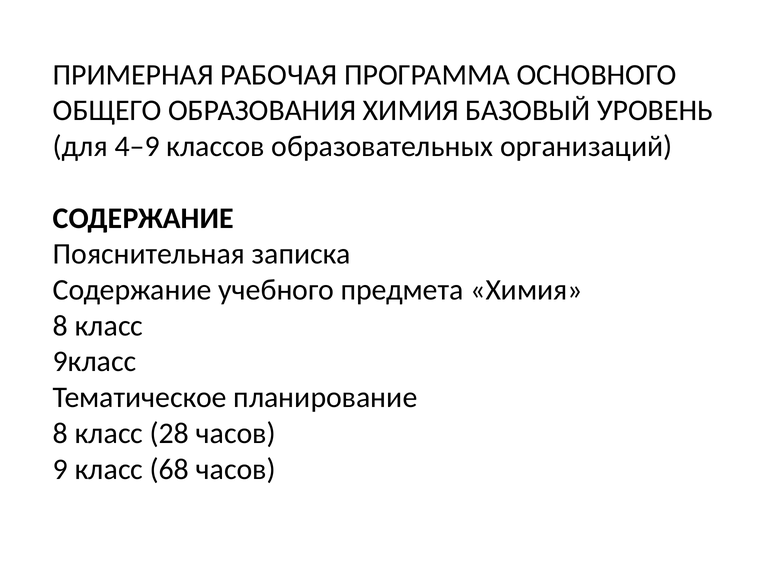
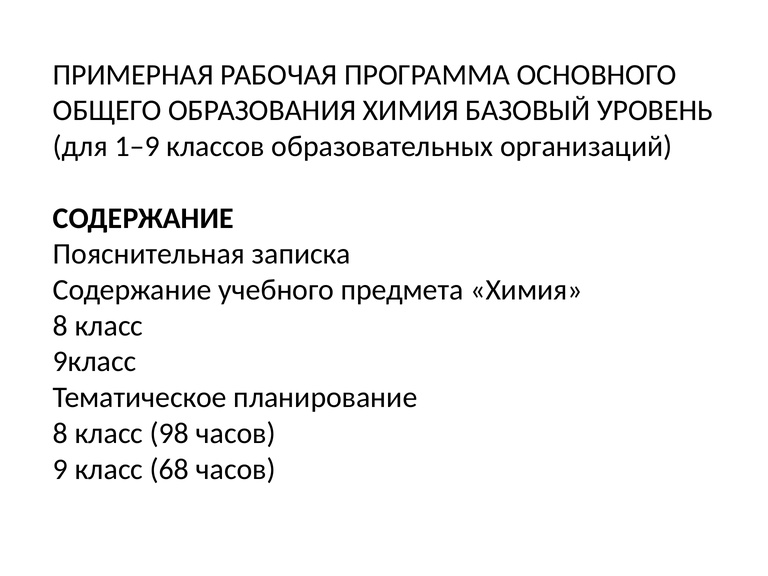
4–9: 4–9 -> 1–9 (137, 146)
28: 28 -> 98 (169, 433)
